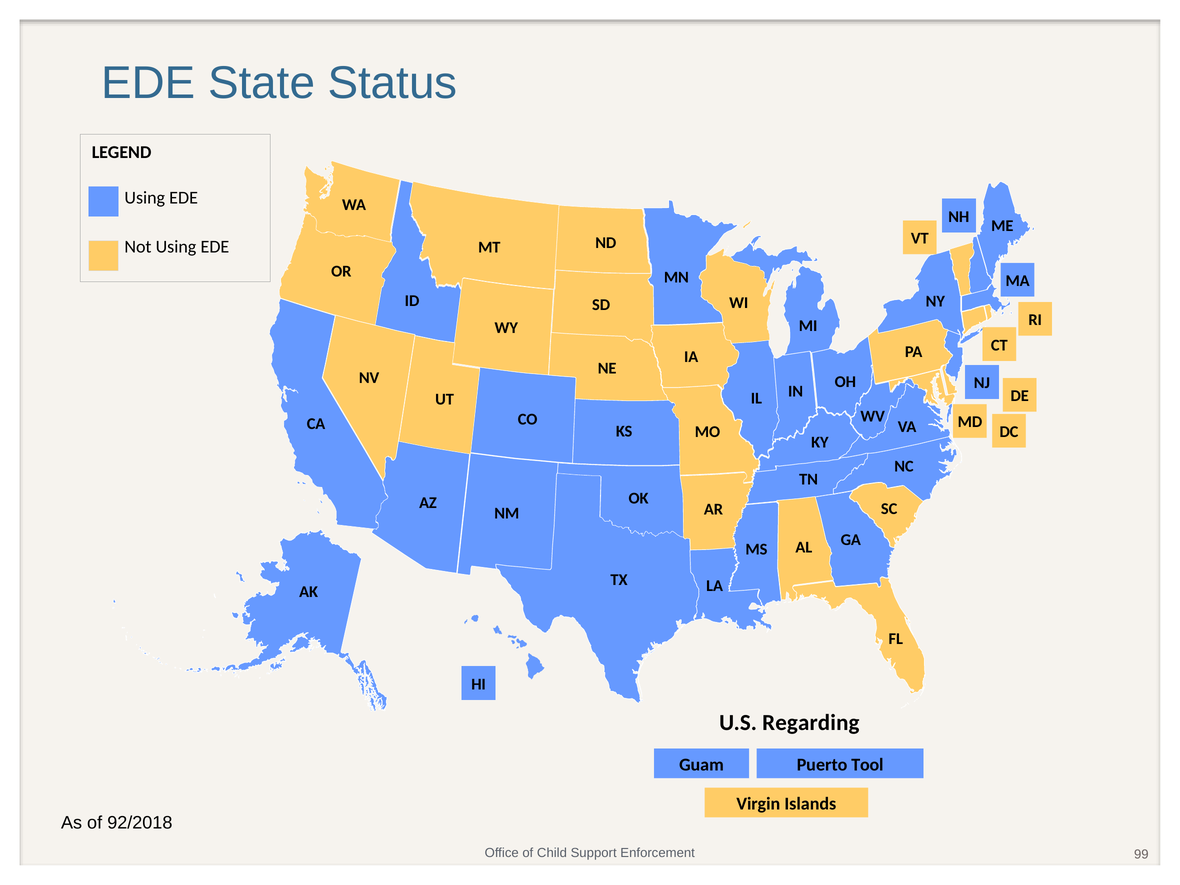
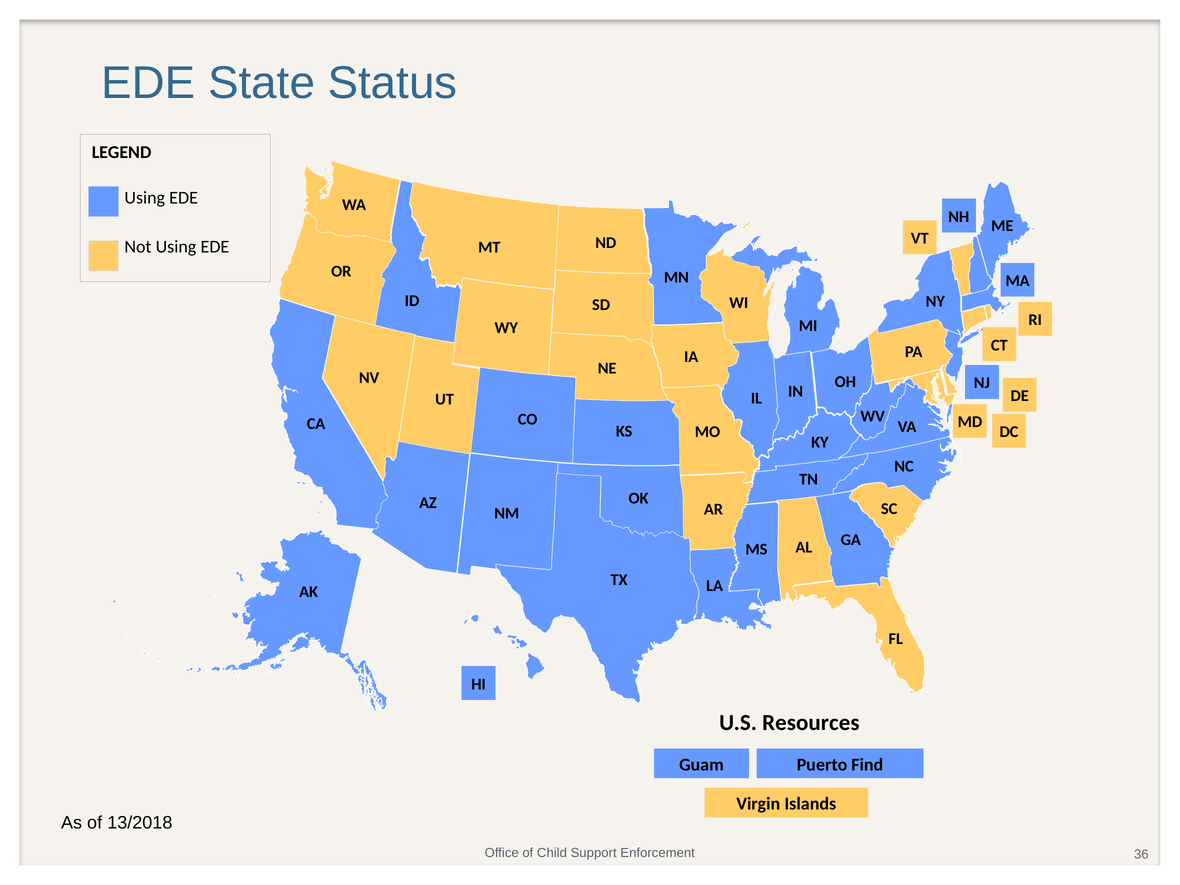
Regarding: Regarding -> Resources (811, 723)
Tool: Tool -> Find (867, 765)
92/2018: 92/2018 -> 13/2018 (140, 823)
99: 99 -> 36 (1141, 854)
